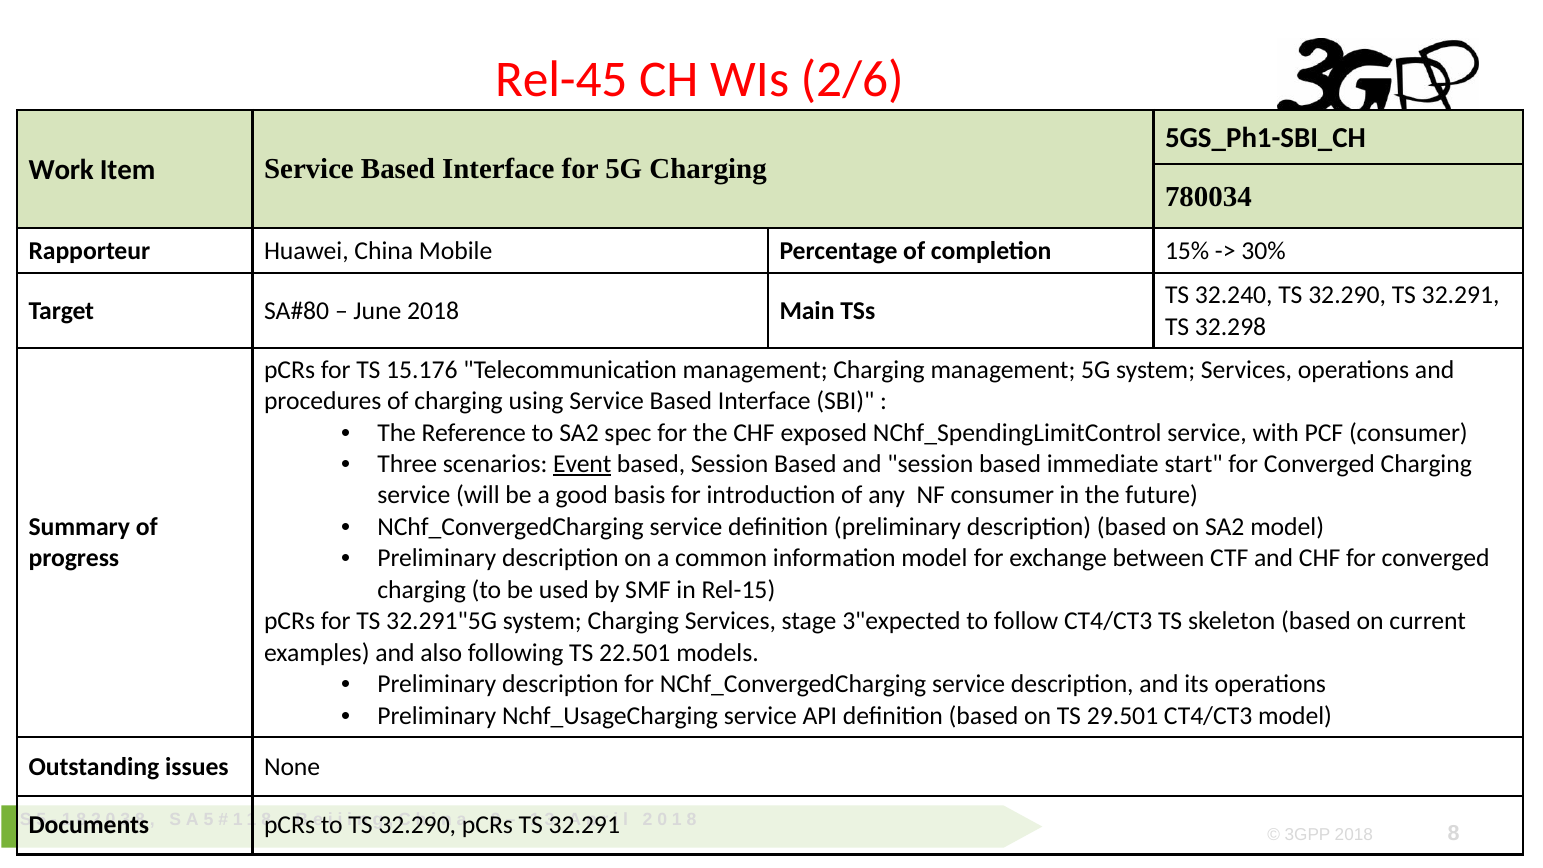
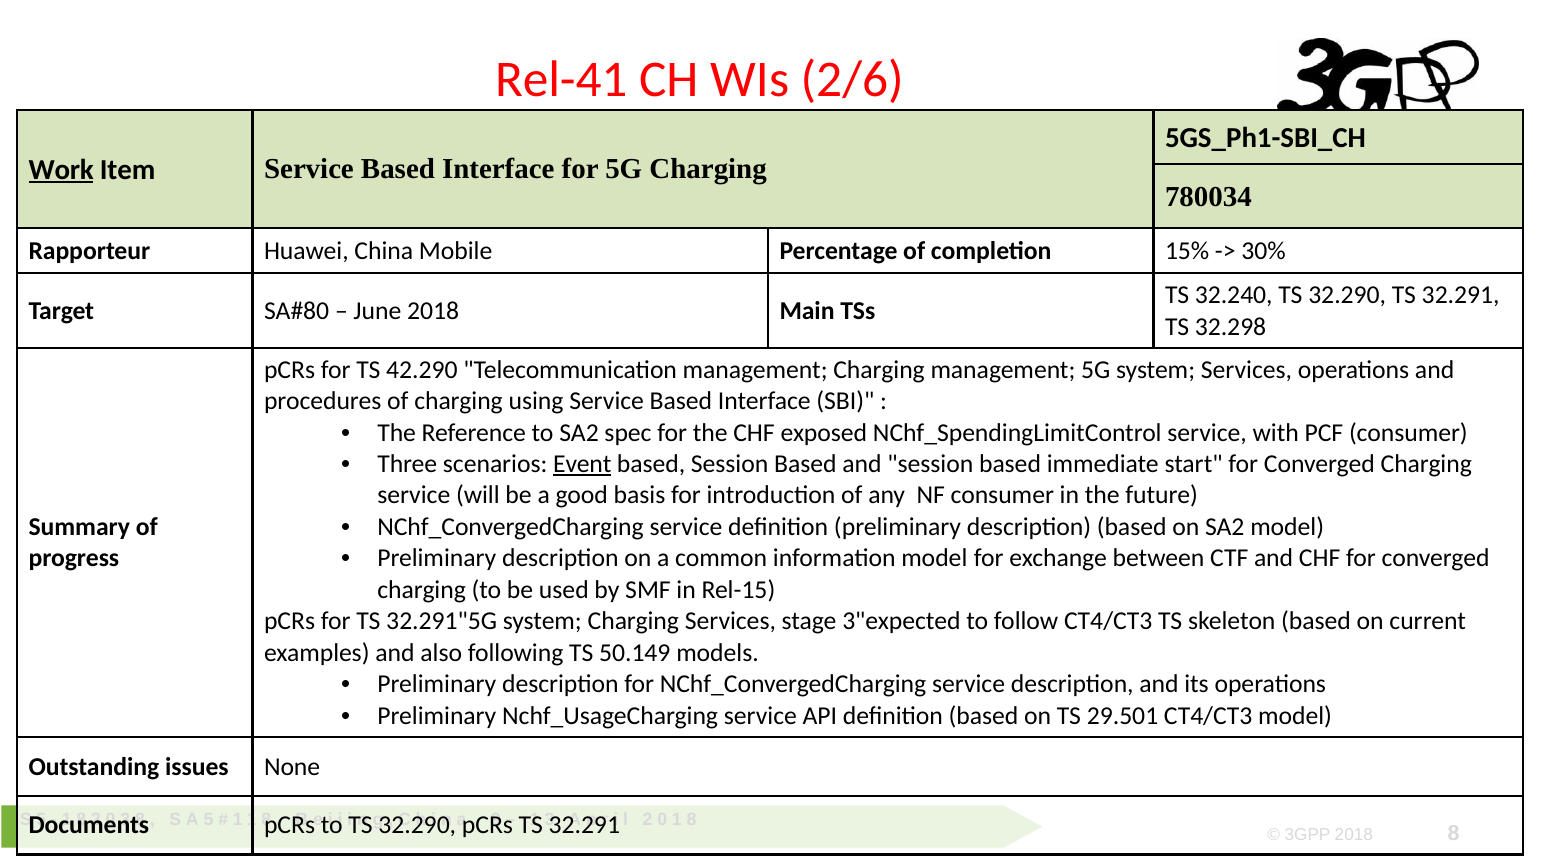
Rel-45: Rel-45 -> Rel-41 (561, 80)
Work underline: none -> present (61, 169)
15.176: 15.176 -> 42.290 (422, 370)
22.501: 22.501 -> 50.149 (635, 653)
